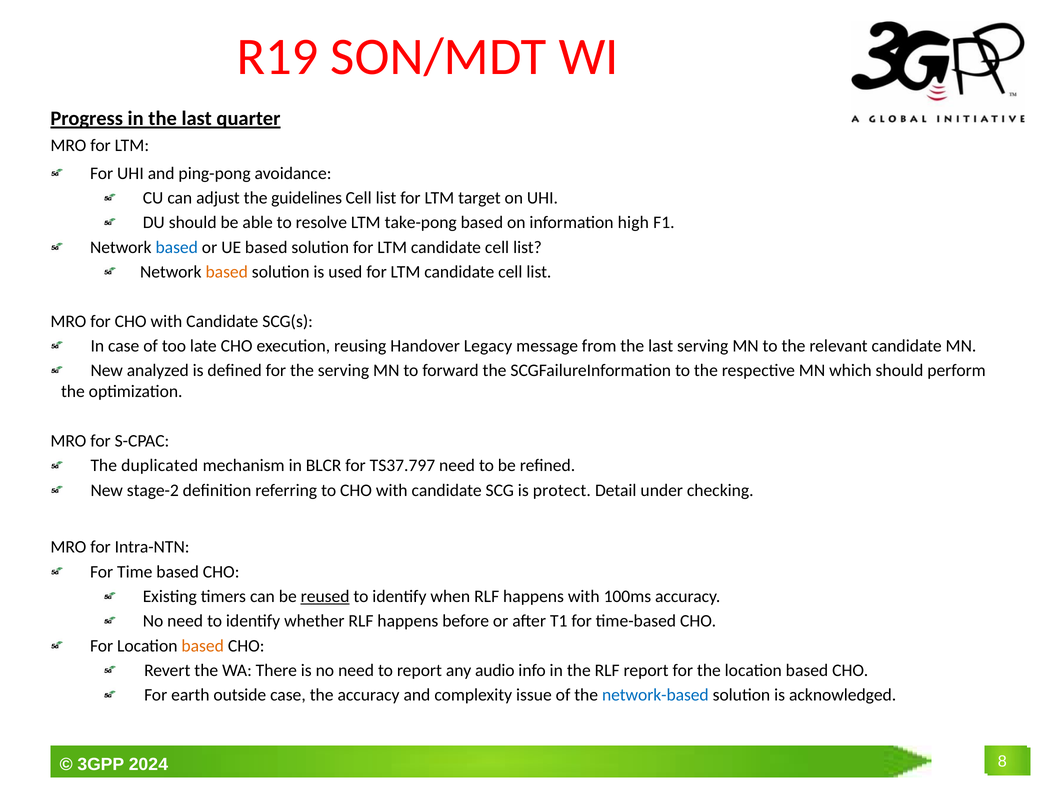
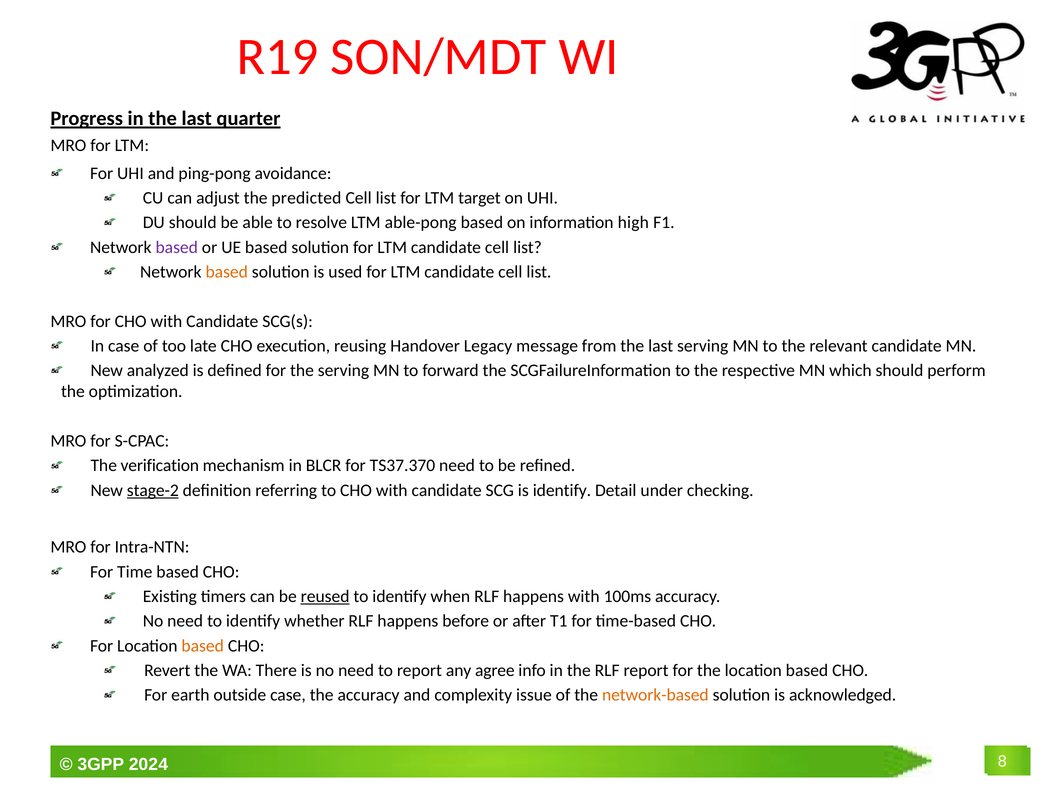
guidelines: guidelines -> predicted (306, 198)
take-pong: take-pong -> able-pong (421, 222)
based colour: blue -> purple (177, 247)
duplicated: duplicated -> verification (160, 465)
TS37.797: TS37.797 -> TS37.370 (402, 465)
stage-2 underline: none -> present (153, 490)
is protect: protect -> identify (562, 490)
audio: audio -> agree (495, 670)
network-based colour: blue -> orange (655, 694)
